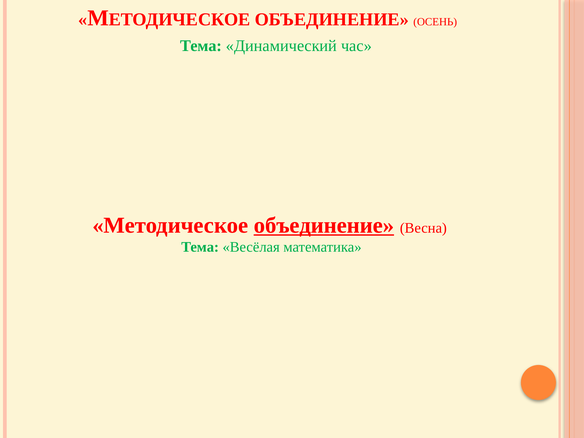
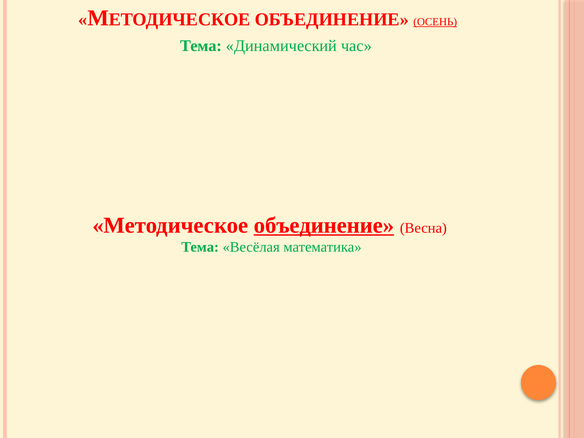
ОСЕНЬ underline: none -> present (435, 22)
